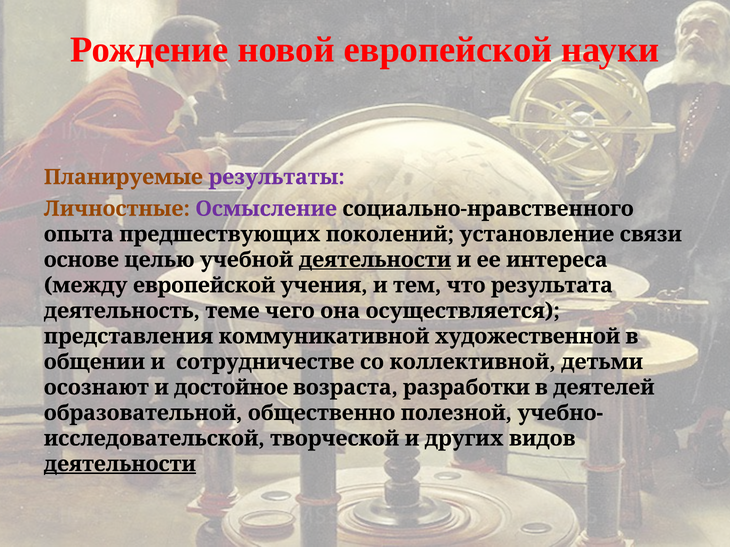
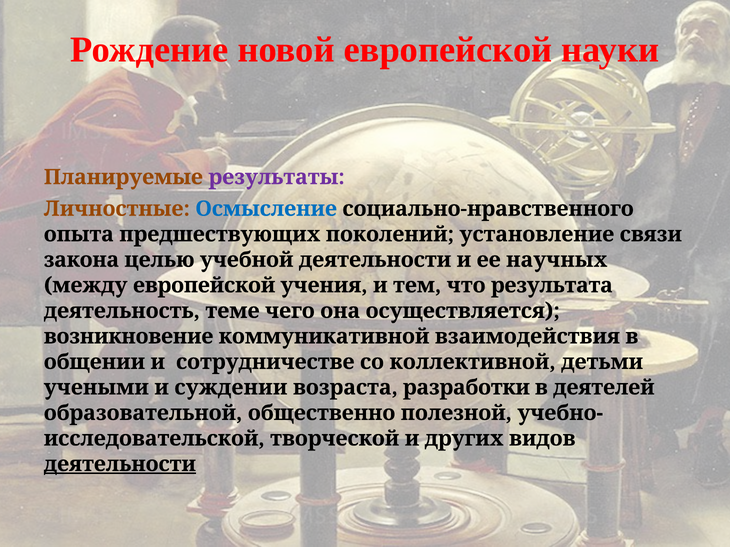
Осмысление colour: purple -> blue (266, 209)
основе: основе -> закона (81, 260)
деятельности underline: present -> none (375, 260)
интереса: интереса -> научных (557, 260)
представления: представления -> возникновение (129, 337)
художественной: художественной -> взаимодействия (527, 337)
осознают: осознают -> учеными (96, 388)
достойное: достойное -> суждении (231, 388)
